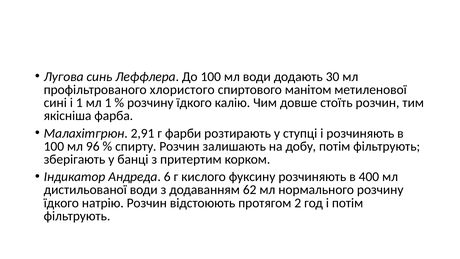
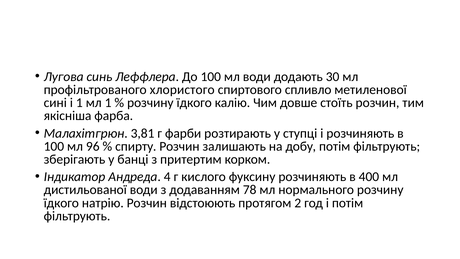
манітом: манітом -> спливло (308, 90)
2,91: 2,91 -> 3,81 (143, 133)
6: 6 -> 4 (167, 177)
62: 62 -> 78 (250, 190)
